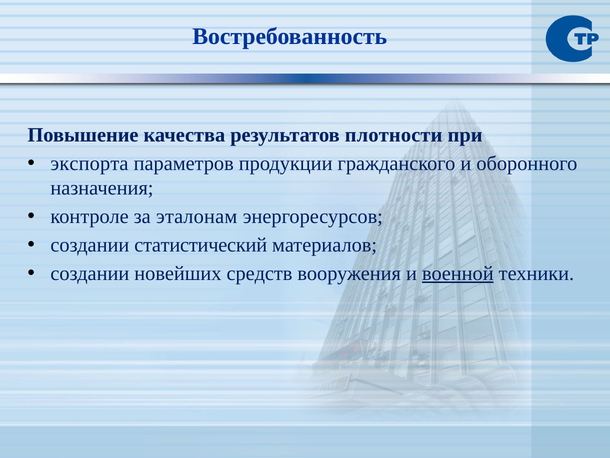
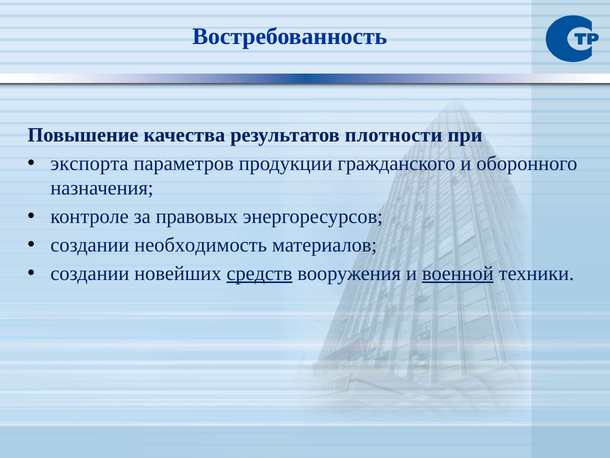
эталонам: эталонам -> правовых (197, 216)
статистический: статистический -> необходимость (201, 245)
средств underline: none -> present (259, 273)
